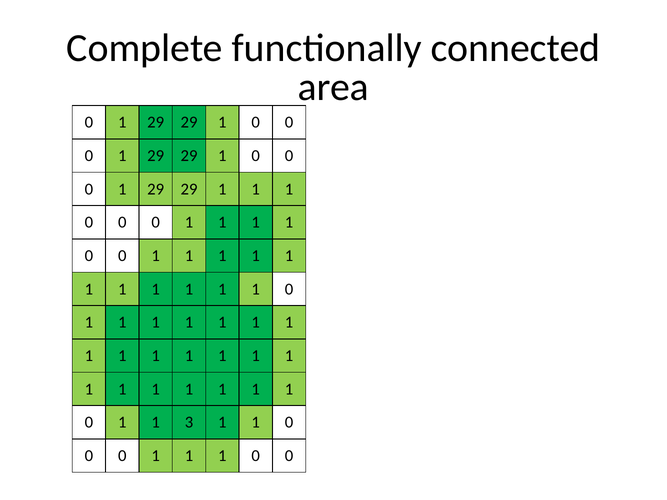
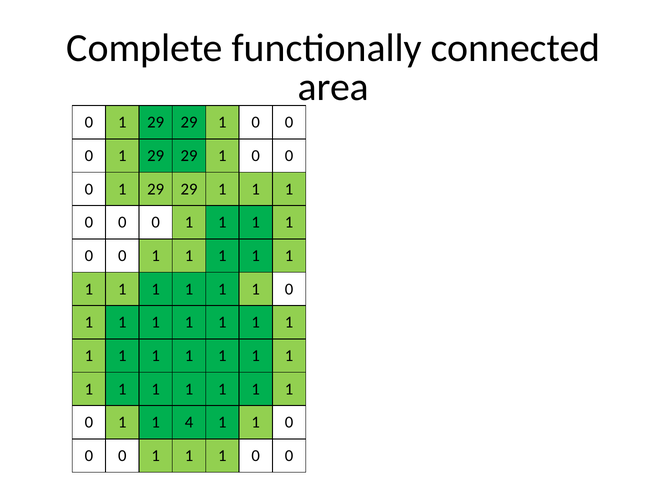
3: 3 -> 4 (189, 423)
